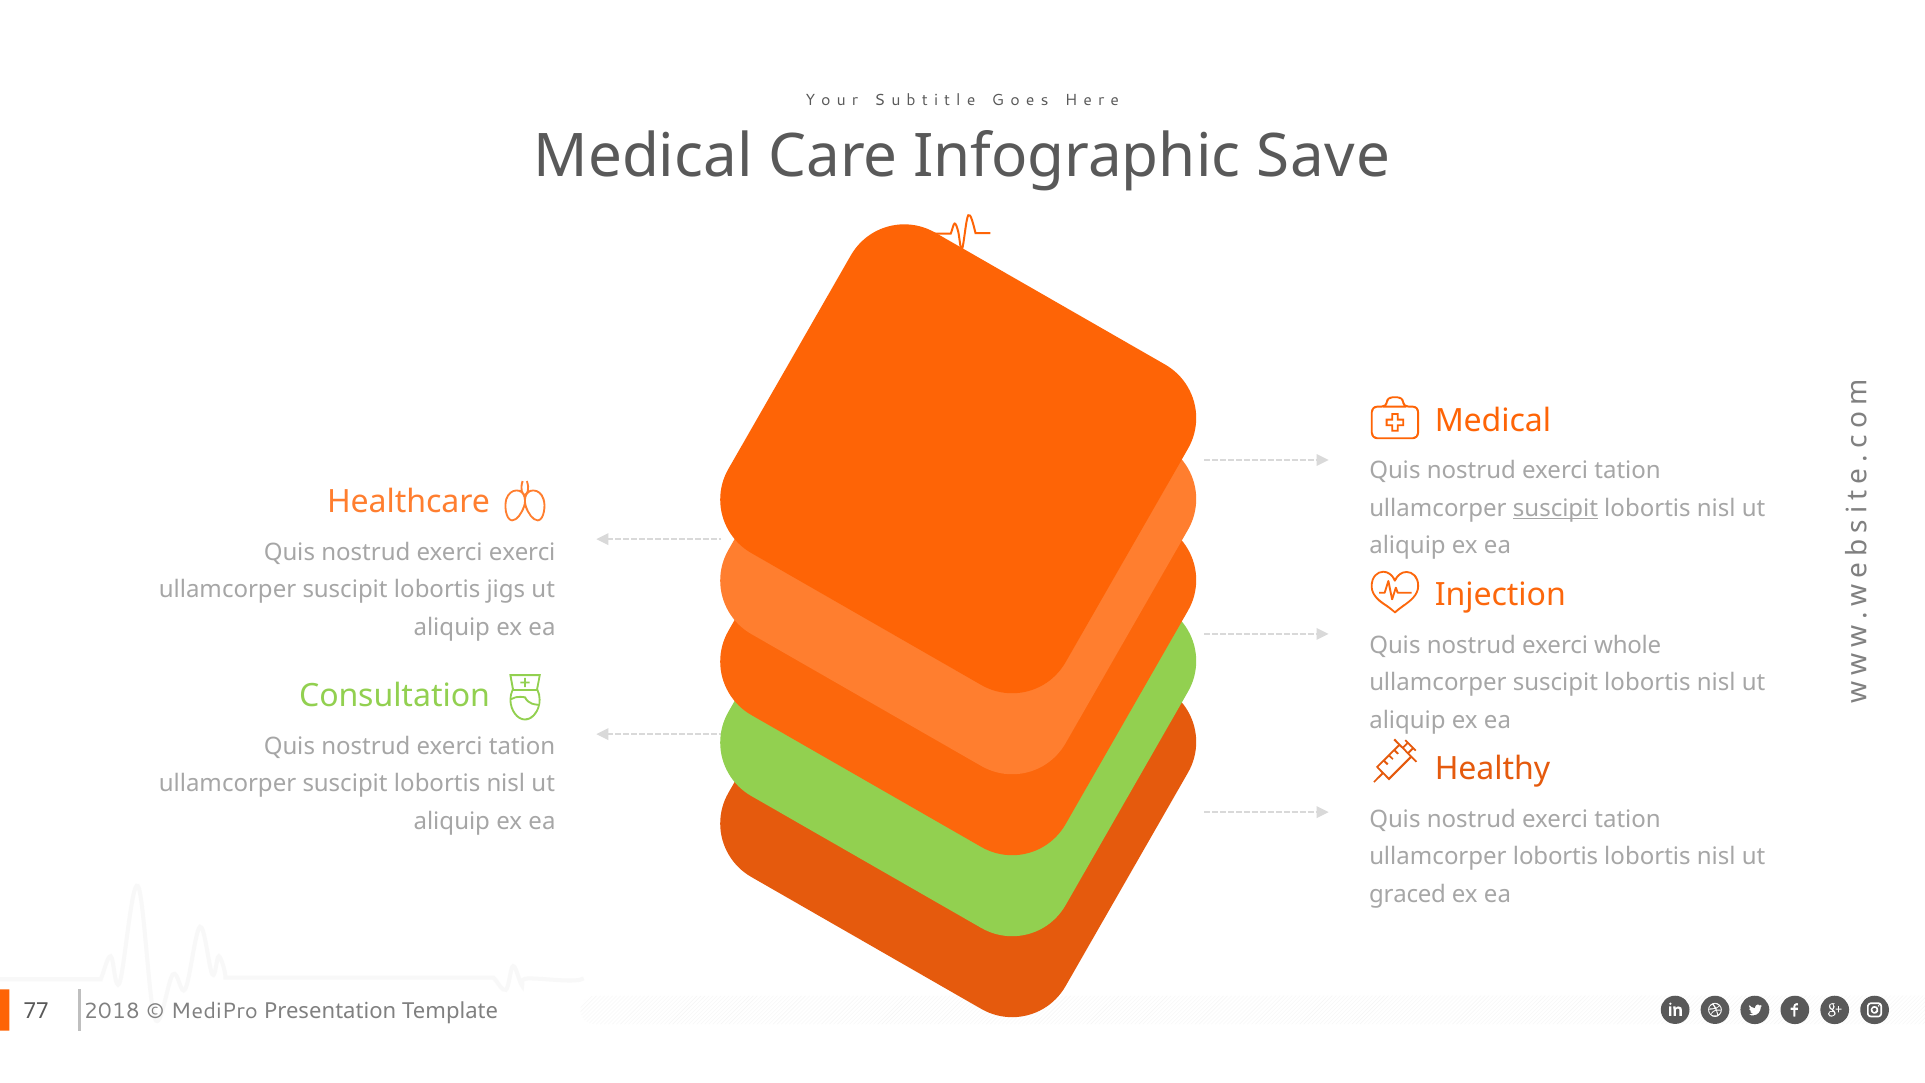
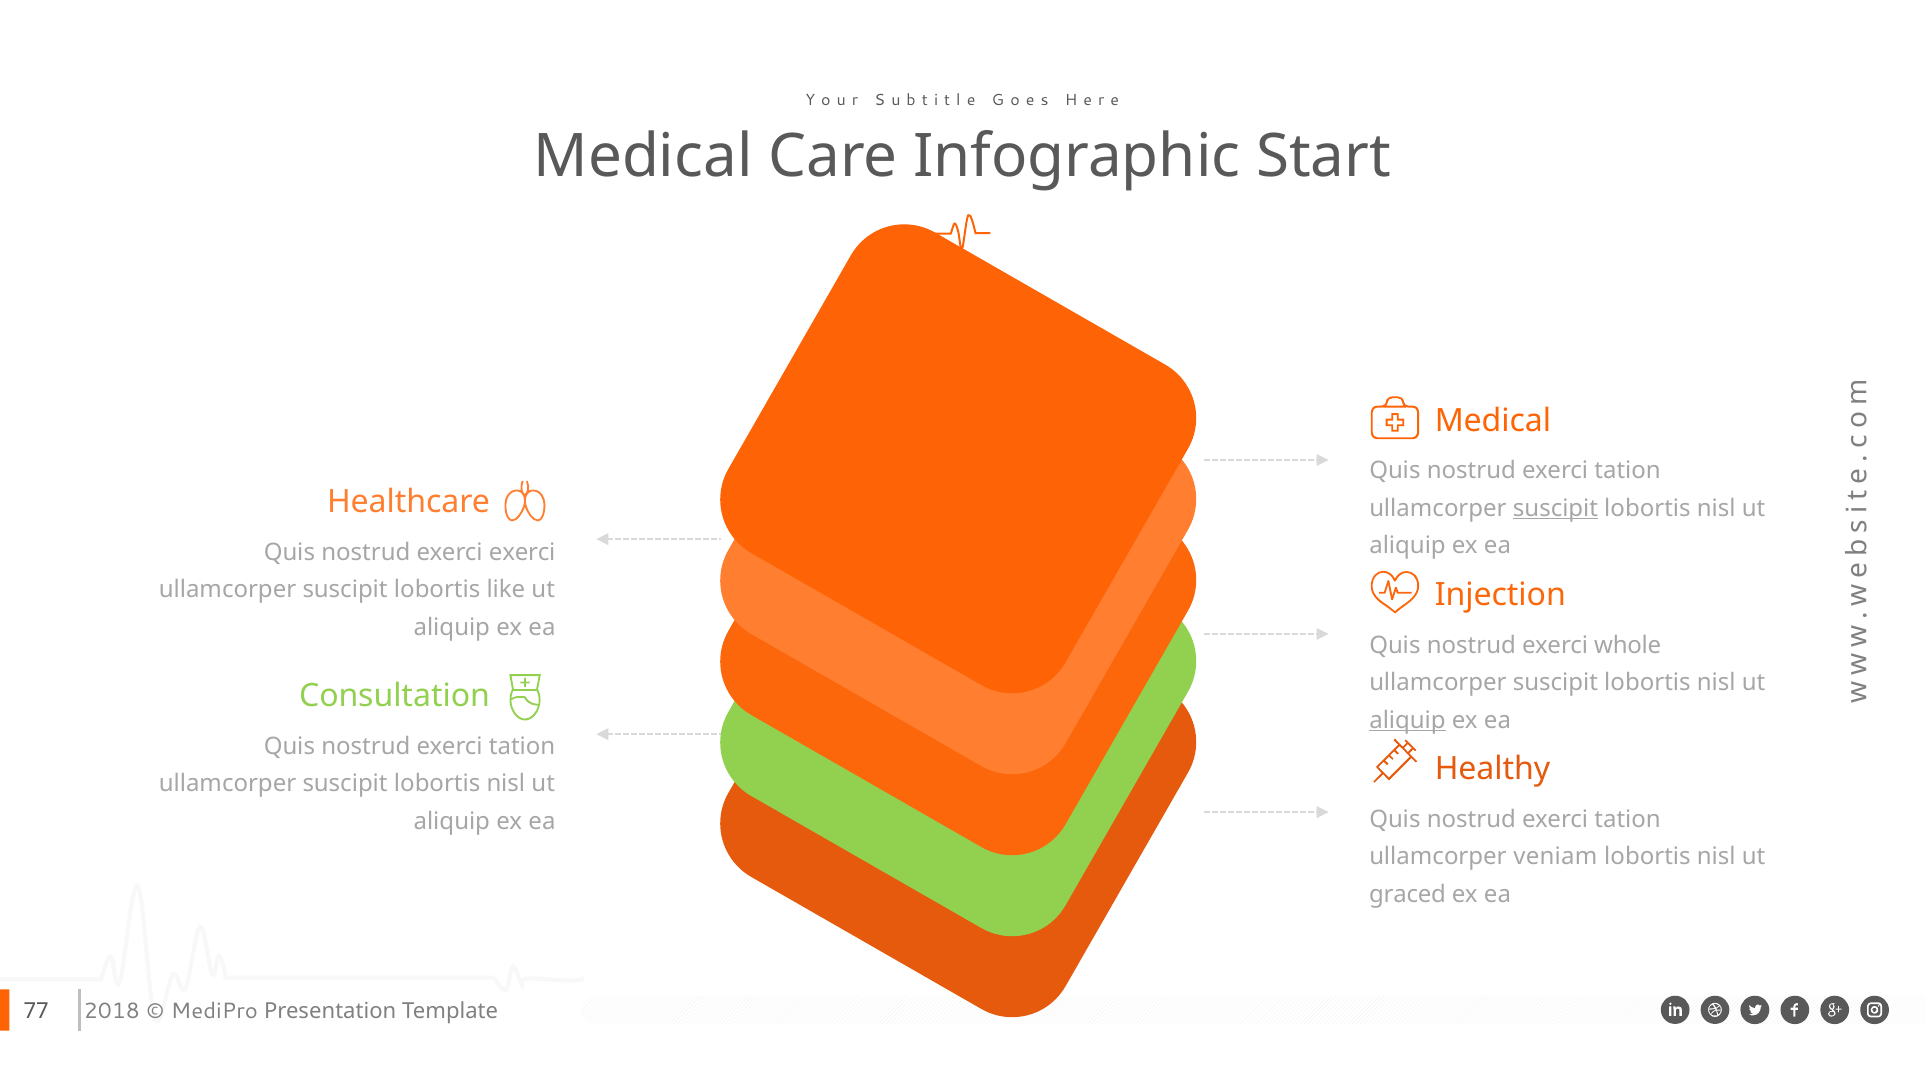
Save: Save -> Start (1324, 157)
jigs: jigs -> like (506, 590)
aliquip underline: none -> present (1407, 720)
ullamcorper lobortis: lobortis -> veniam (1555, 857)
